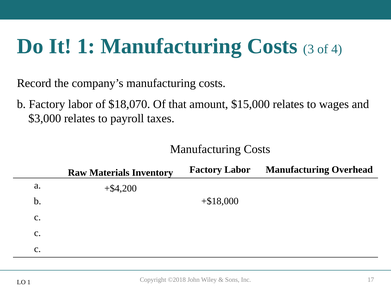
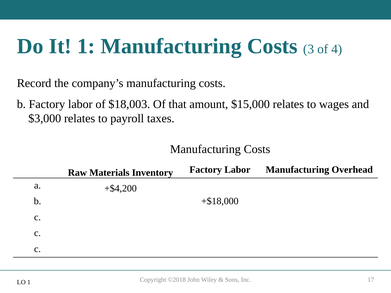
$18,070: $18,070 -> $18,003 (129, 104)
